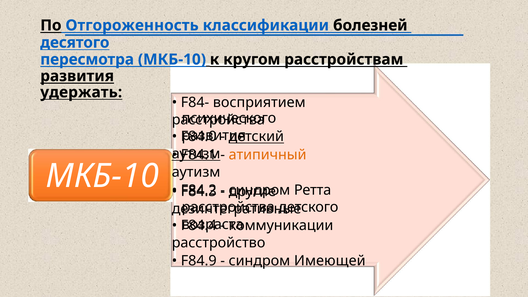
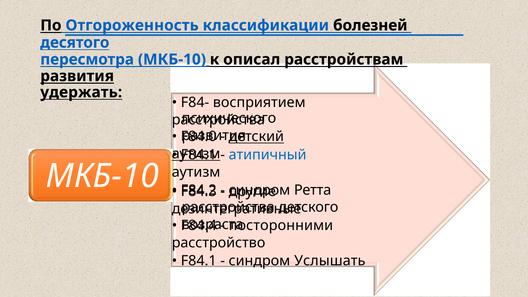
кругом: кругом -> описал (252, 59)
атипичный colour: orange -> blue (268, 155)
коммуникации: коммуникации -> посторонними (281, 225)
F84.9: F84.9 -> F84.1 (199, 261)
Имеющей: Имеющей -> Услышать (330, 261)
